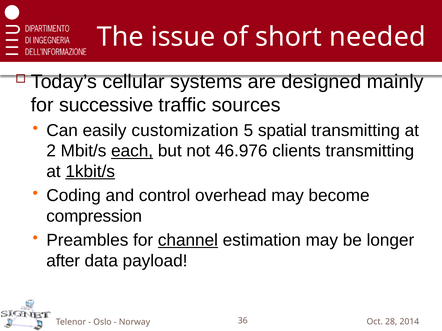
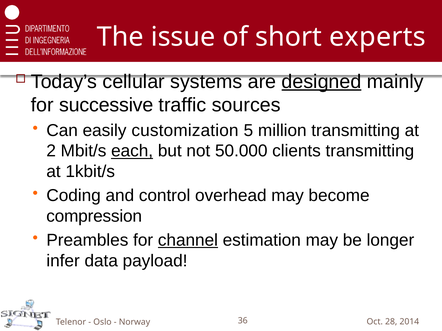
needed: needed -> experts (377, 37)
designed underline: none -> present (322, 82)
spatial: spatial -> million (282, 131)
46.976: 46.976 -> 50.000 (241, 151)
1kbit/s underline: present -> none (90, 172)
after: after -> infer (63, 261)
